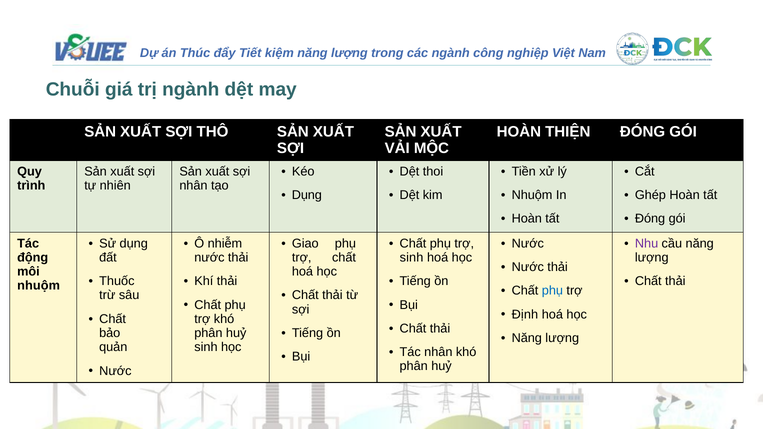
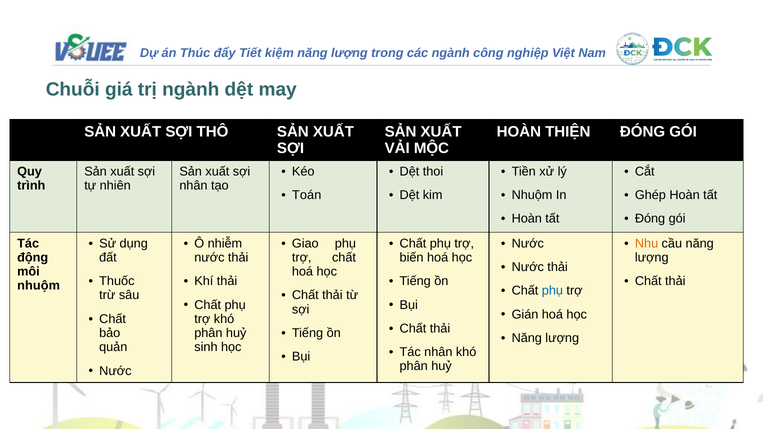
Dụng: Dụng -> Toán (307, 195)
Nhu colour: purple -> orange (647, 244)
sinh: sinh -> biến (412, 258)
Định: Định -> Gián (525, 314)
